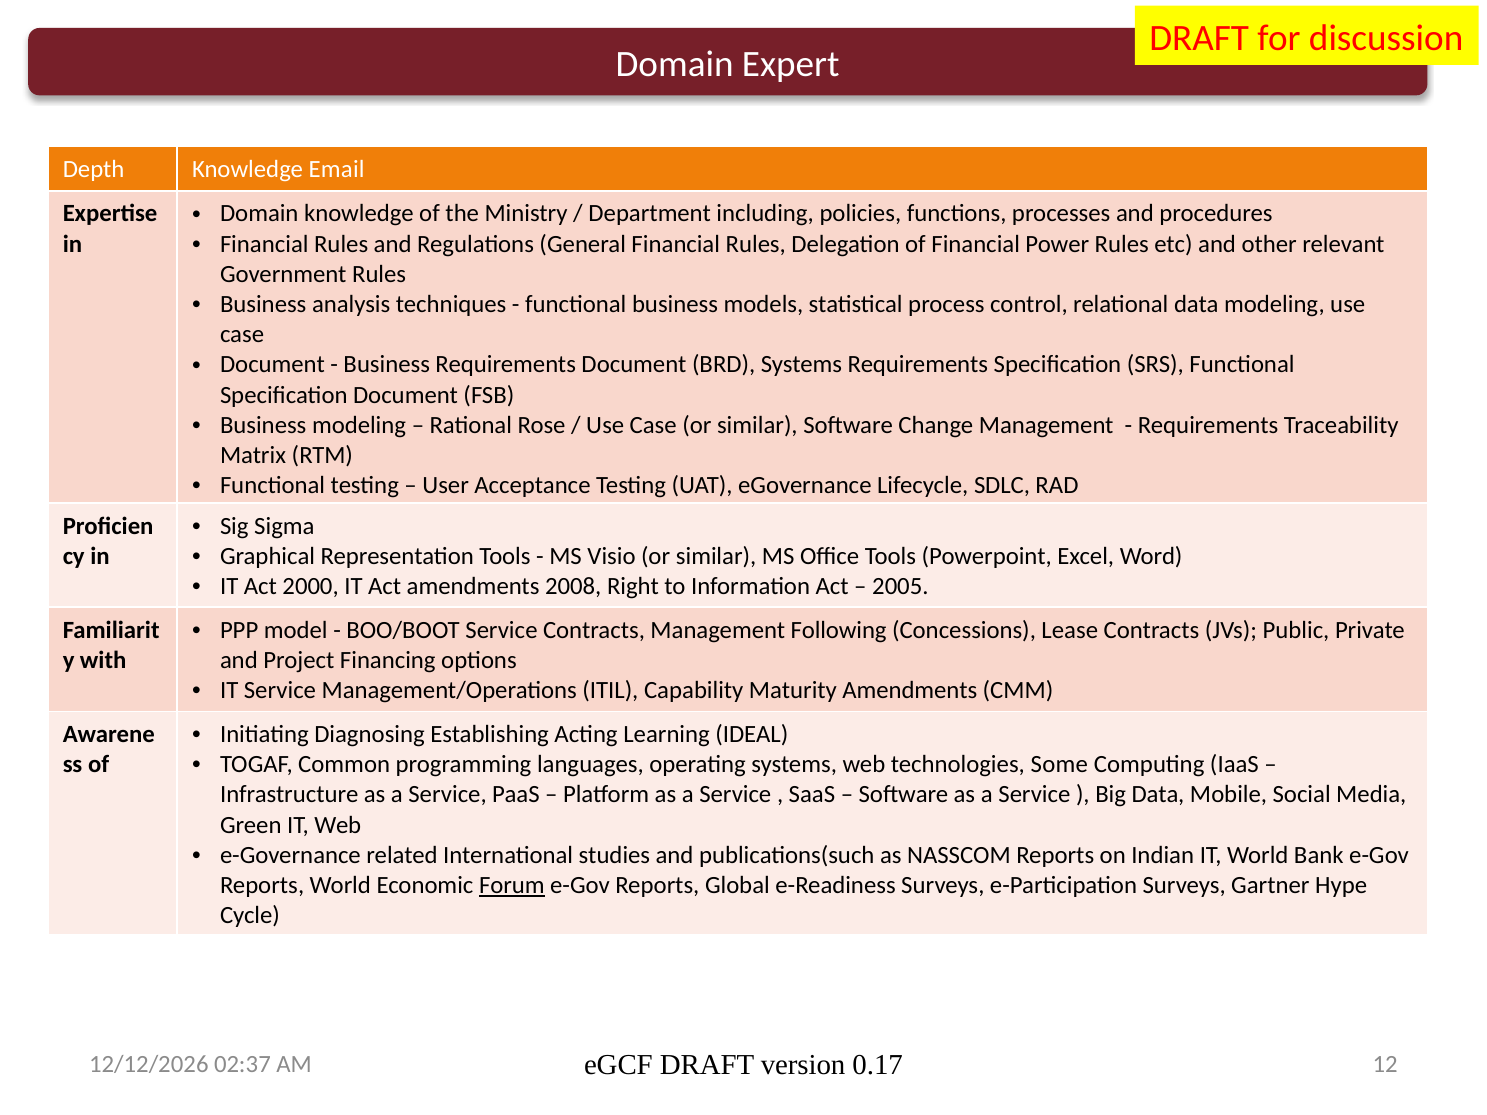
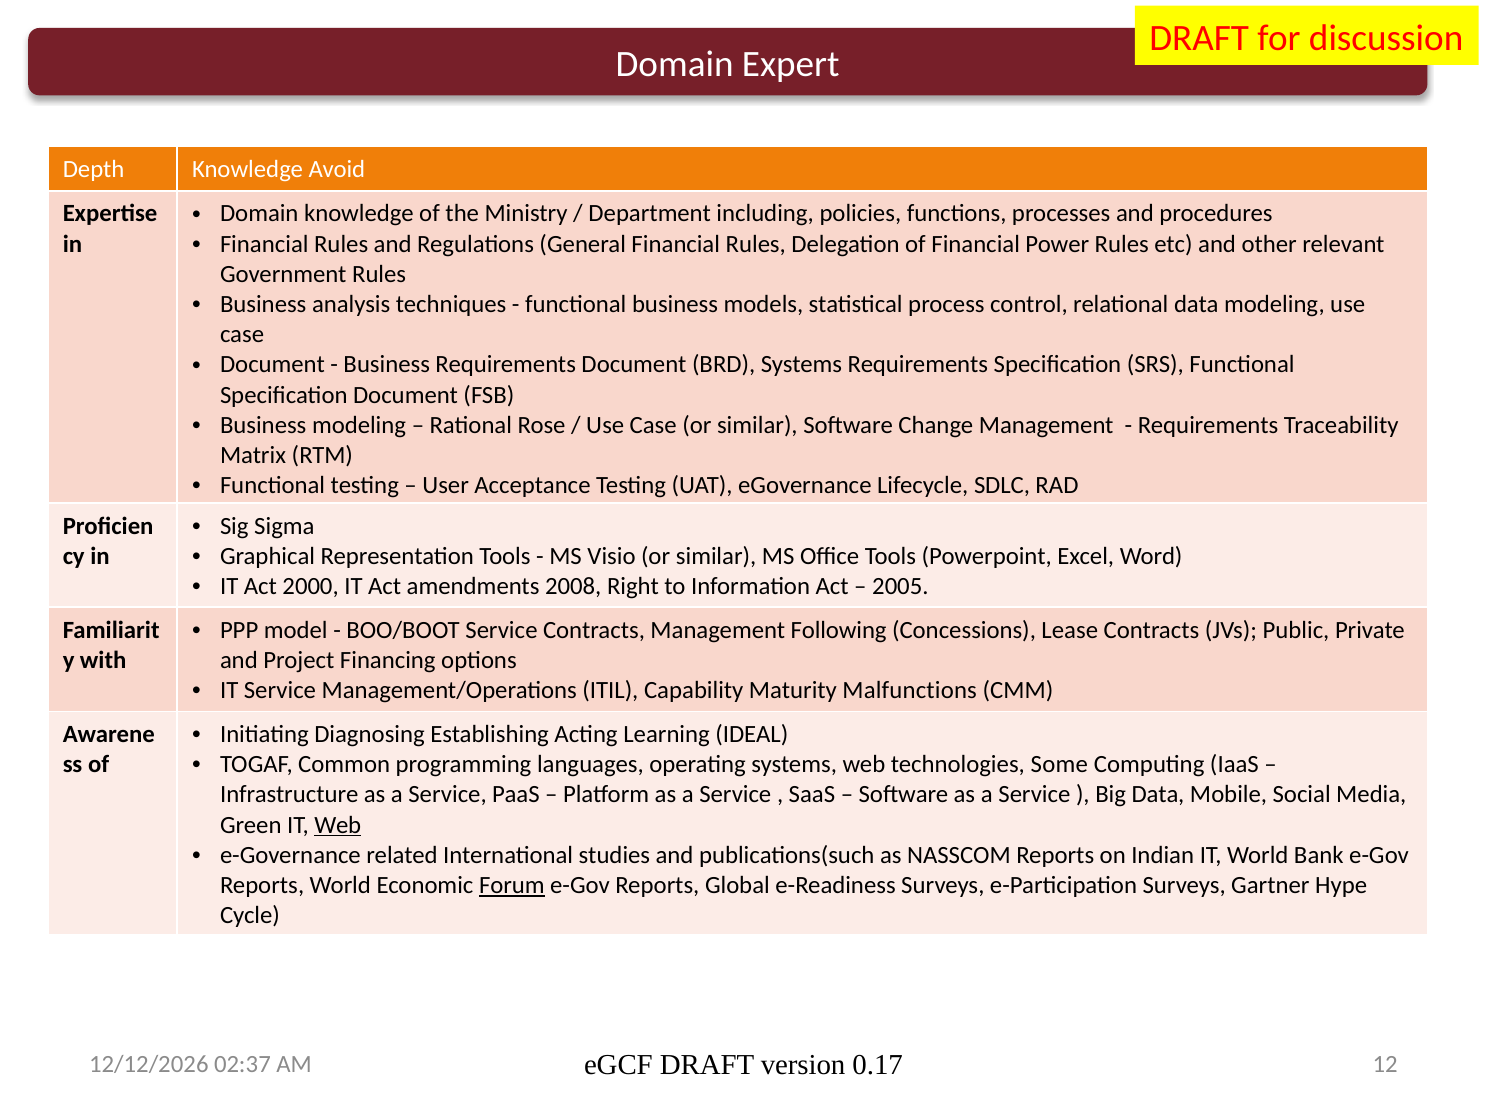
Email: Email -> Avoid (337, 169)
Maturity Amendments: Amendments -> Malfunctions (910, 691)
Web underline: none -> present (338, 825)
